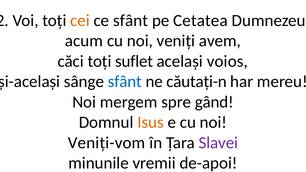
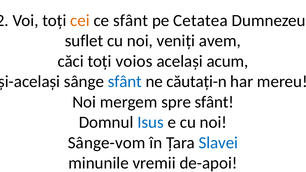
acum: acum -> suflet (84, 41)
suflet: suflet -> voios (134, 61)
voios: voios -> acum (228, 61)
spre gând: gând -> sfânt (214, 102)
Isus colour: orange -> blue (151, 122)
Veniți-vom: Veniți-vom -> Sânge-vom (107, 143)
Slavei colour: purple -> blue (218, 143)
